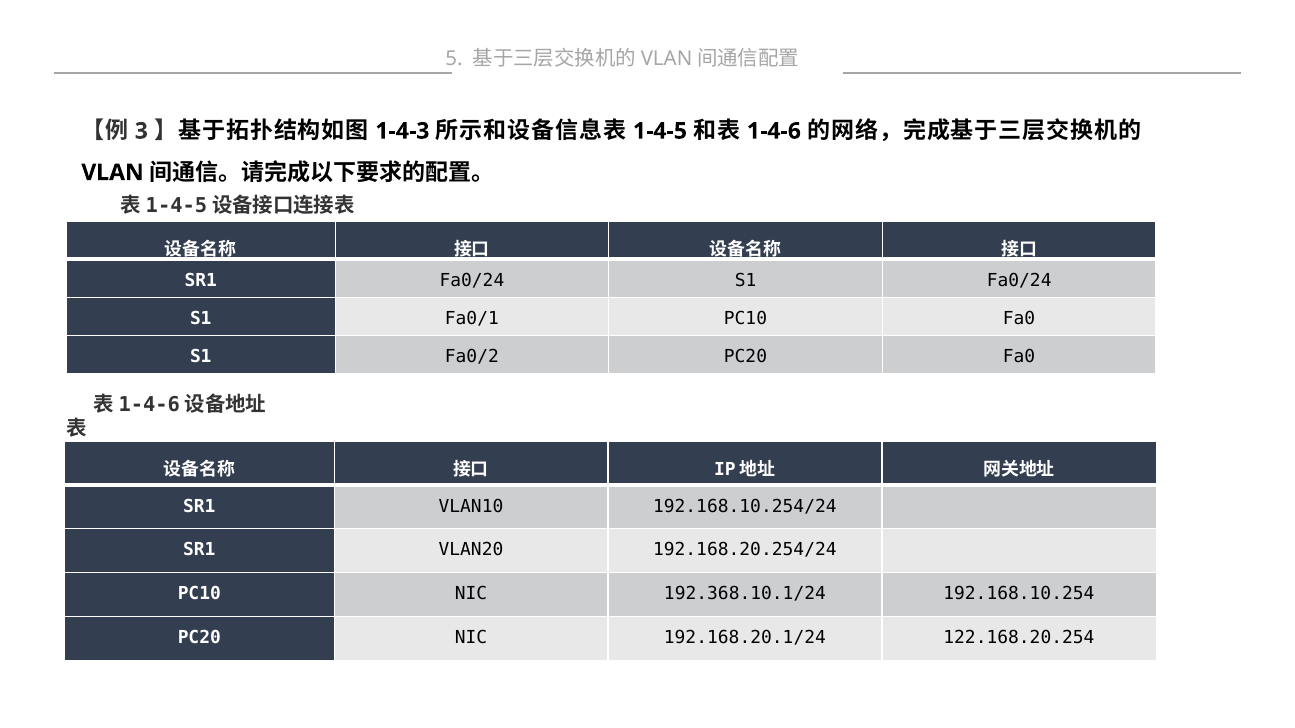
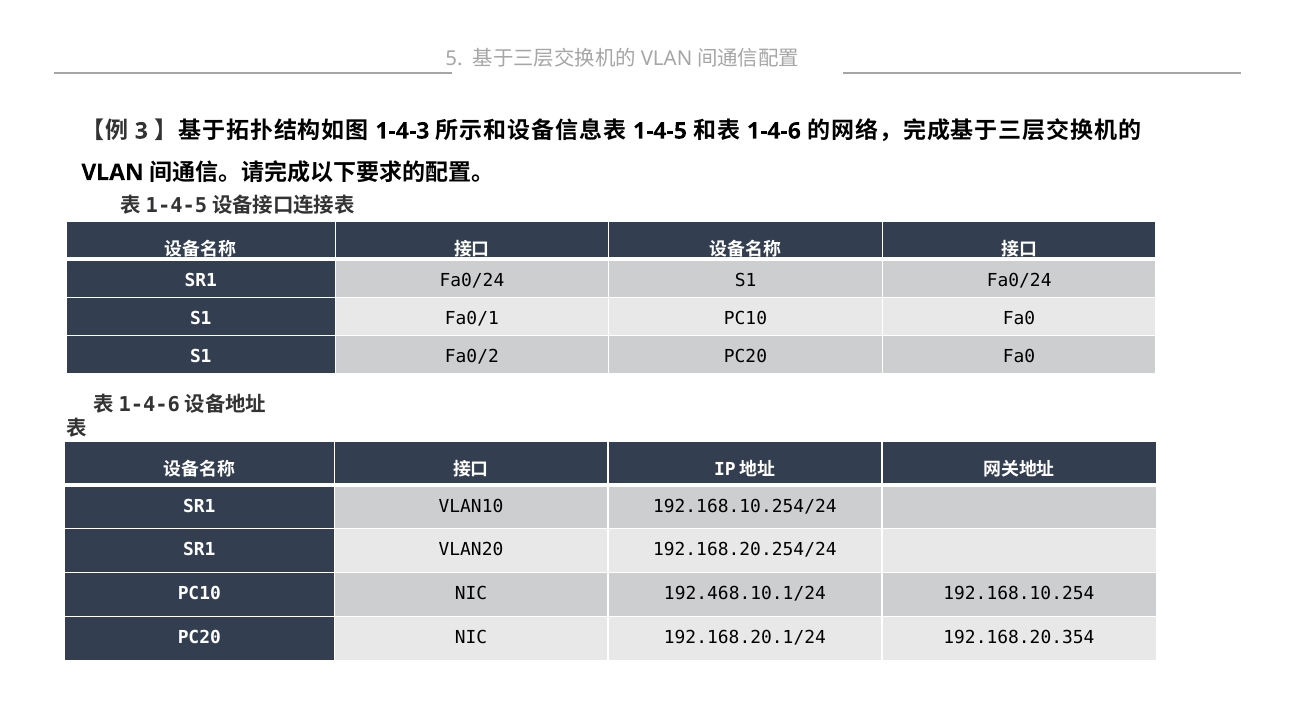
192.368.10.1/24: 192.368.10.1/24 -> 192.468.10.1/24 (745, 594)
122.168.20.254: 122.168.20.254 -> 192.168.20.354 (1019, 638)
